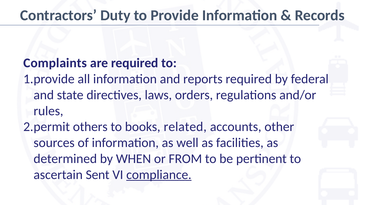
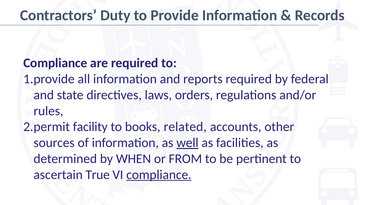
Complaints: Complaints -> Compliance (55, 63)
others: others -> facility (90, 127)
well underline: none -> present (187, 143)
Sent: Sent -> True (98, 175)
